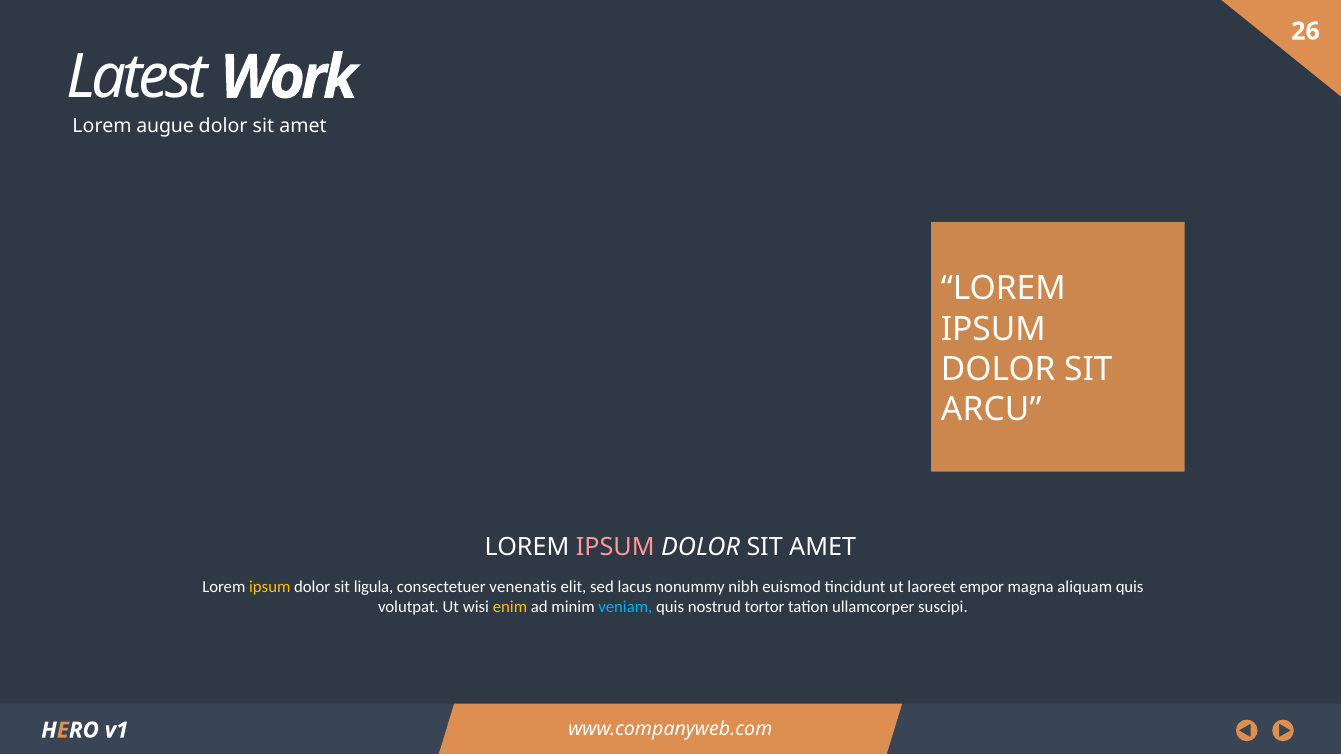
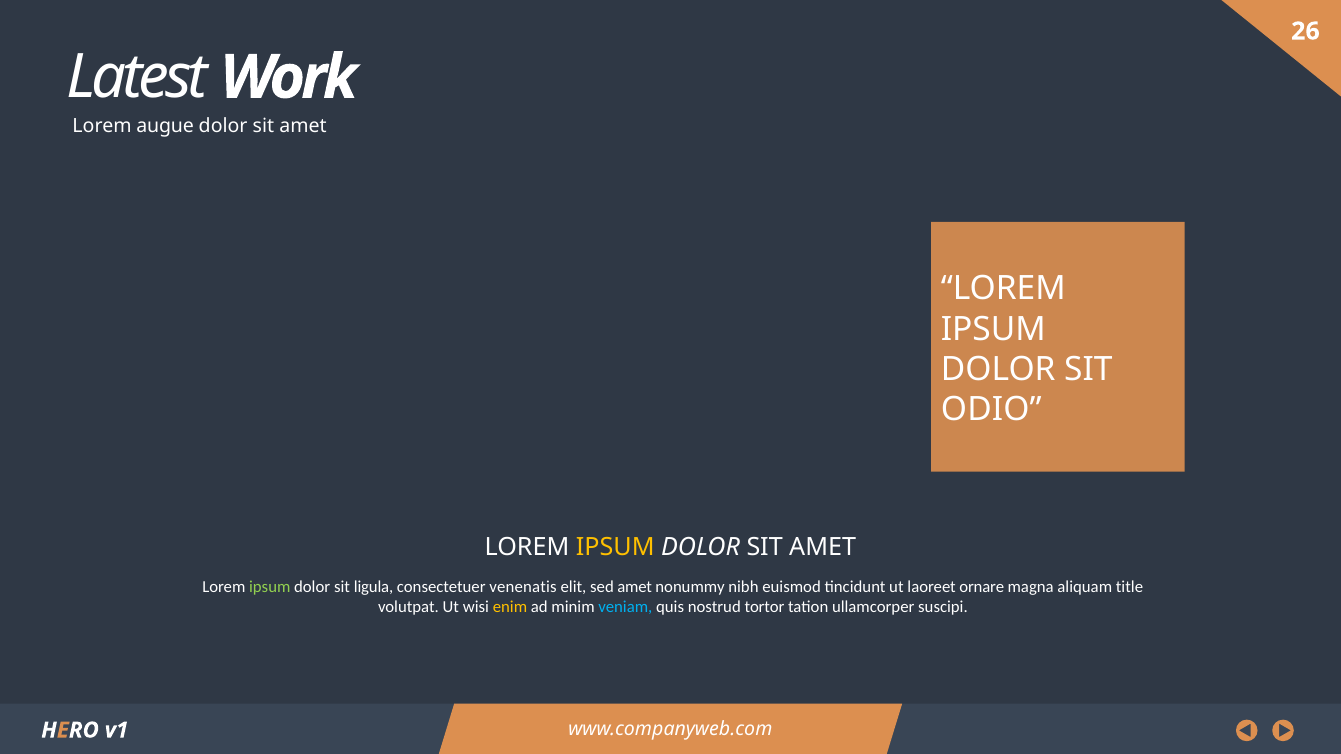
ARCU: ARCU -> ODIO (991, 410)
IPSUM colour: pink -> yellow (615, 547)
ipsum colour: yellow -> light green (270, 587)
sed lacus: lacus -> amet (635, 587)
empor: empor -> ornare (982, 587)
aliquam quis: quis -> title (1130, 587)
